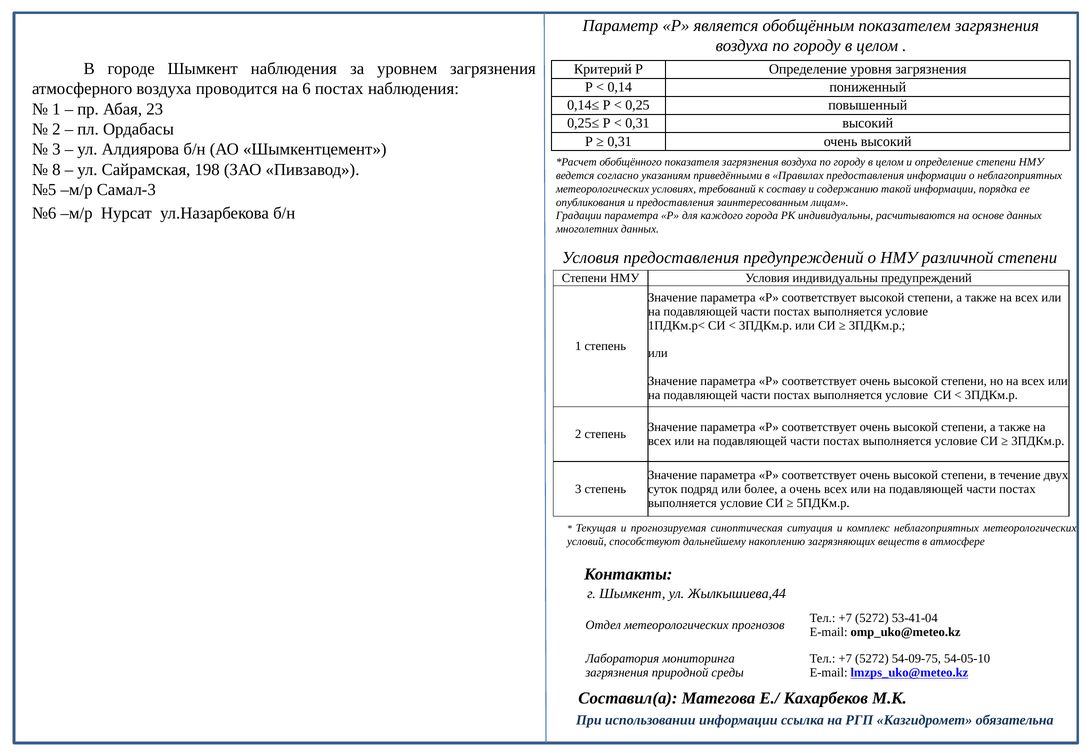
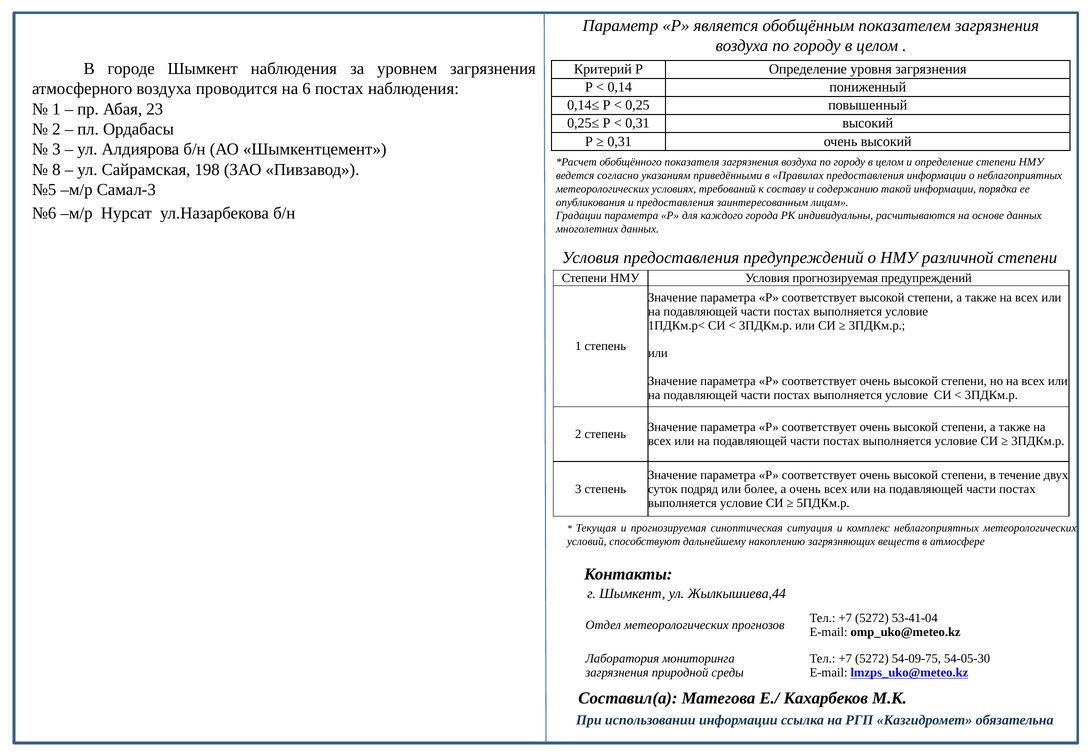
Условия индивидуальны: индивидуальны -> прогнозируемая (835, 278)
54-05-10: 54-05-10 -> 54-05-30 (967, 659)
